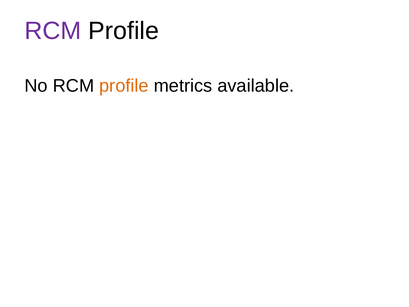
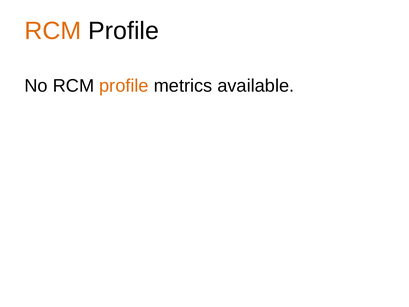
RCM colour: purple -> orange (53, 31)
